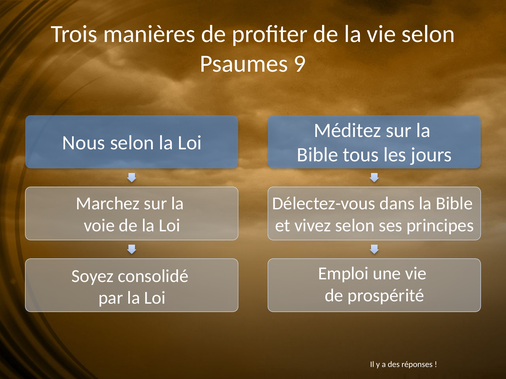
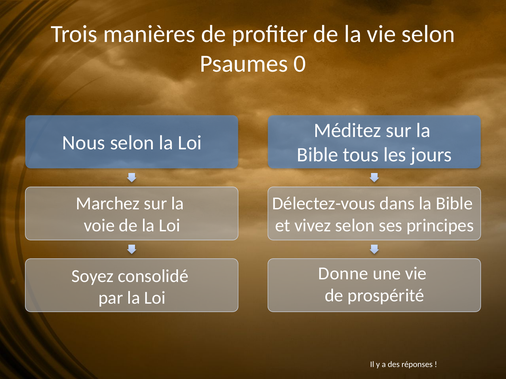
9: 9 -> 0 (300, 64)
Emploi: Emploi -> Donne (343, 274)
